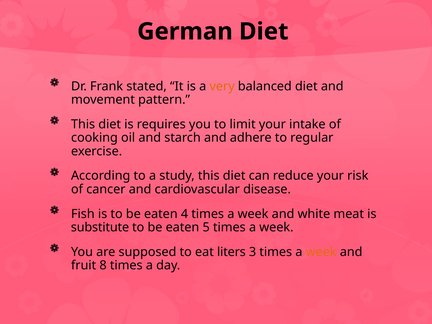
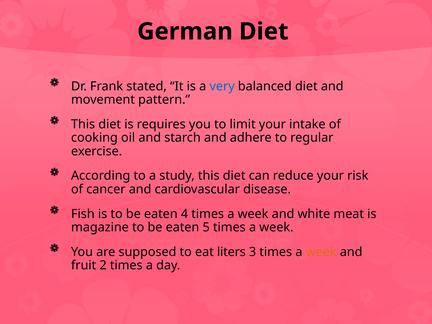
very colour: orange -> blue (222, 86)
substitute: substitute -> magazine (100, 227)
8: 8 -> 2 (103, 265)
